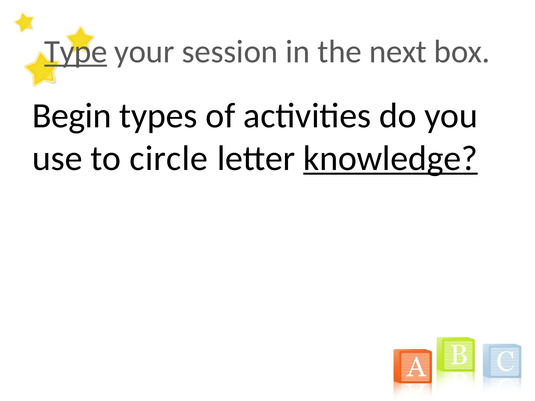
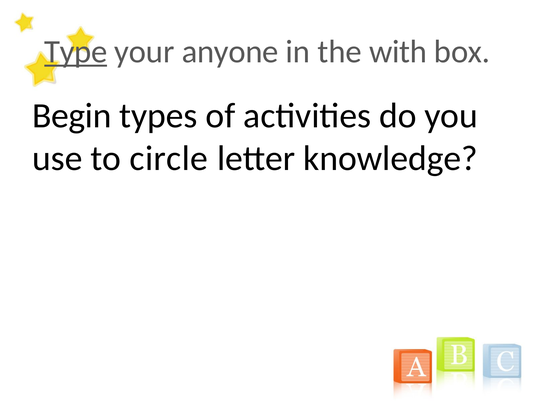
session: session -> anyone (230, 52)
next: next -> with (398, 52)
knowledge underline: present -> none (390, 159)
